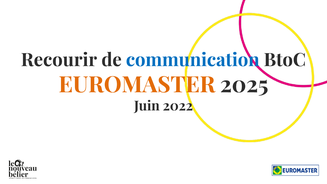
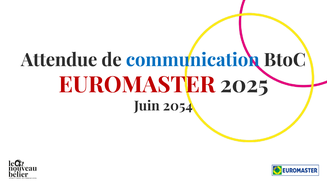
Recourir: Recourir -> Attendue (59, 60)
EUROMASTER colour: orange -> red (137, 85)
2022: 2022 -> 2054 (178, 106)
